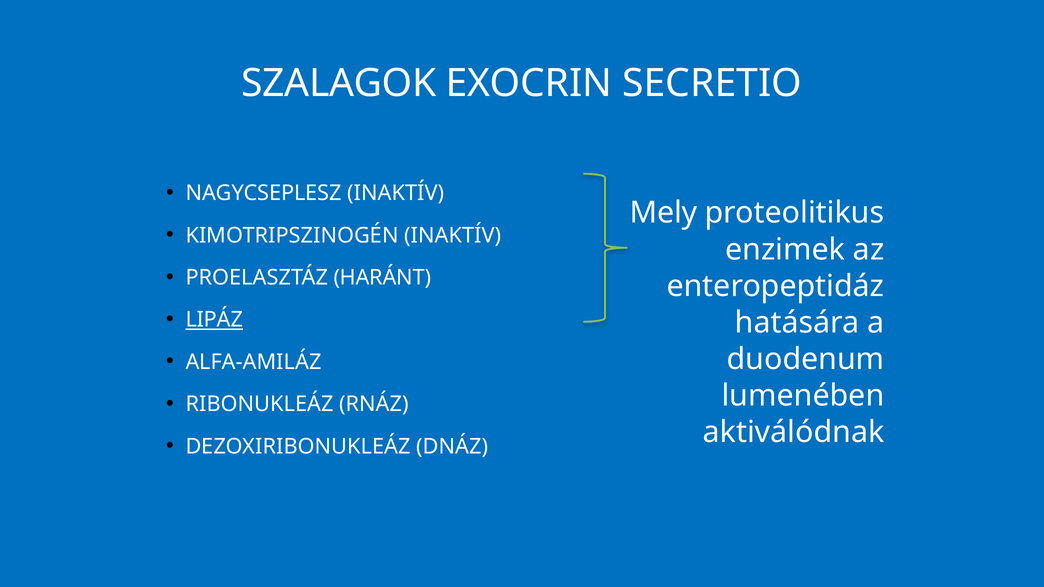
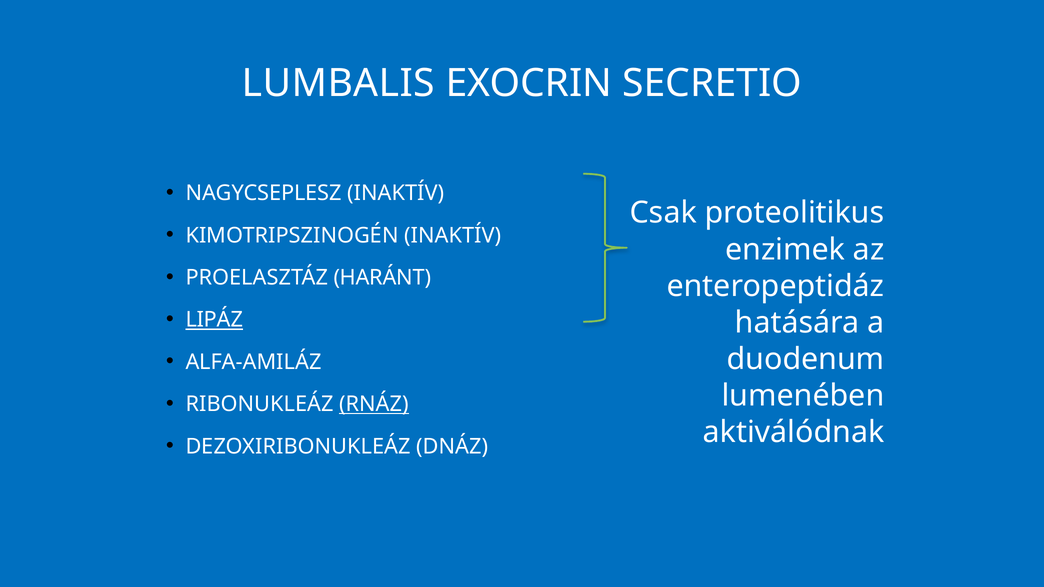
SZALAGOK: SZALAGOK -> LUMBALIS (338, 83)
Mely: Mely -> Csak (663, 213)
RNÁZ underline: none -> present (374, 404)
